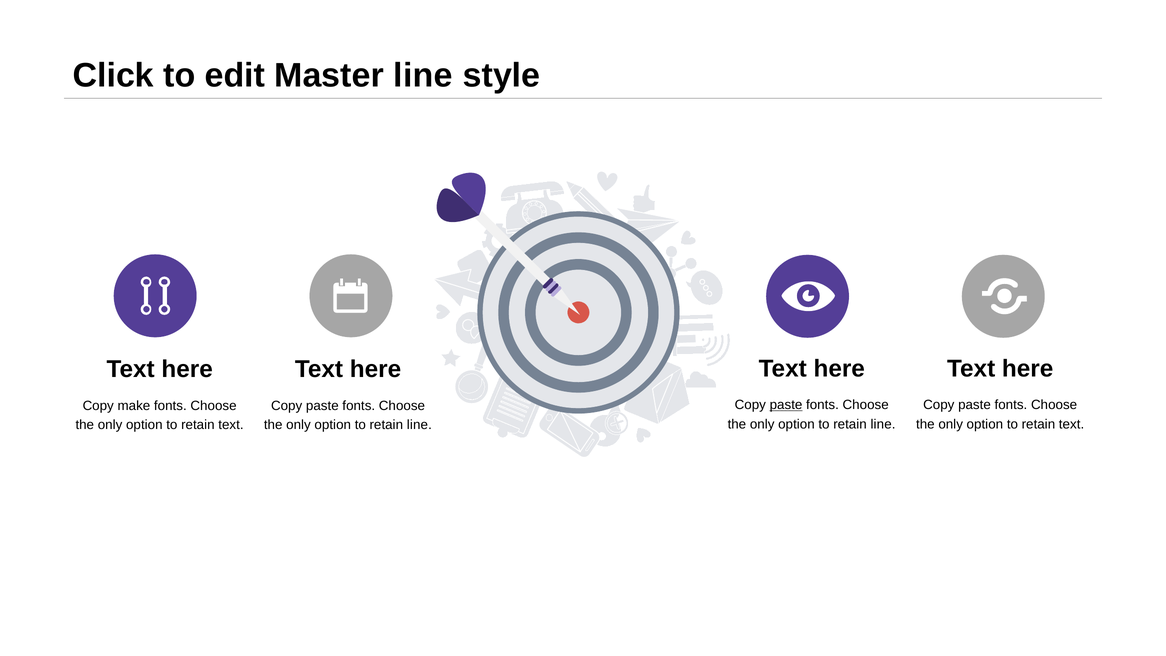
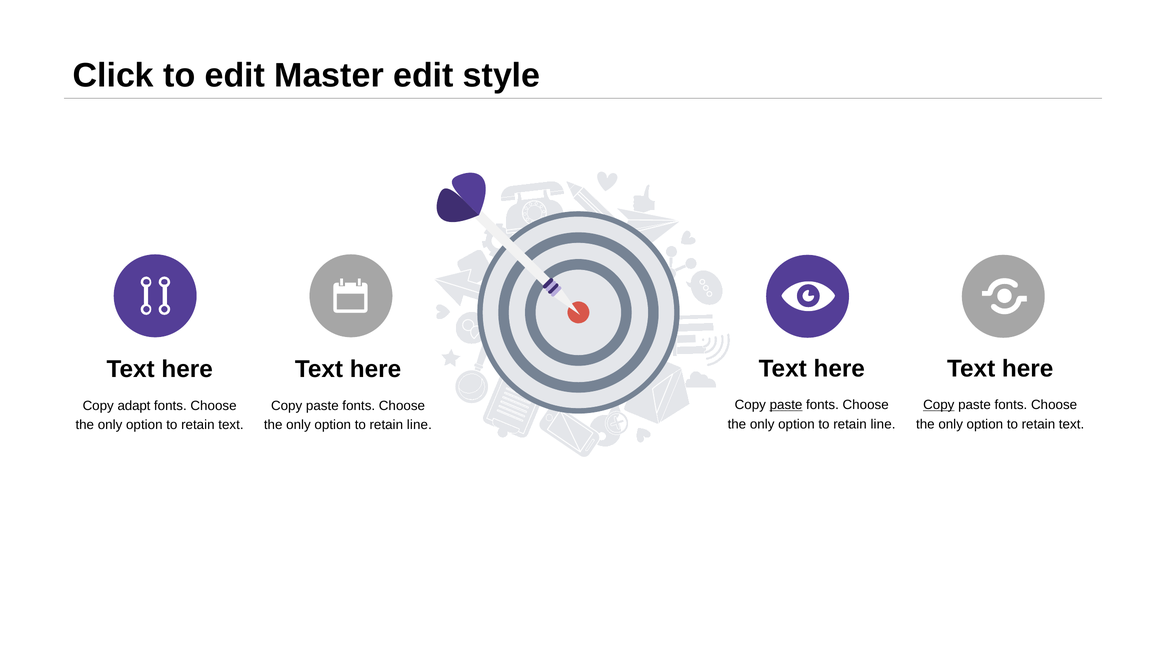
Master line: line -> edit (423, 75)
Copy underline: none -> present (939, 405)
make: make -> adapt (134, 406)
